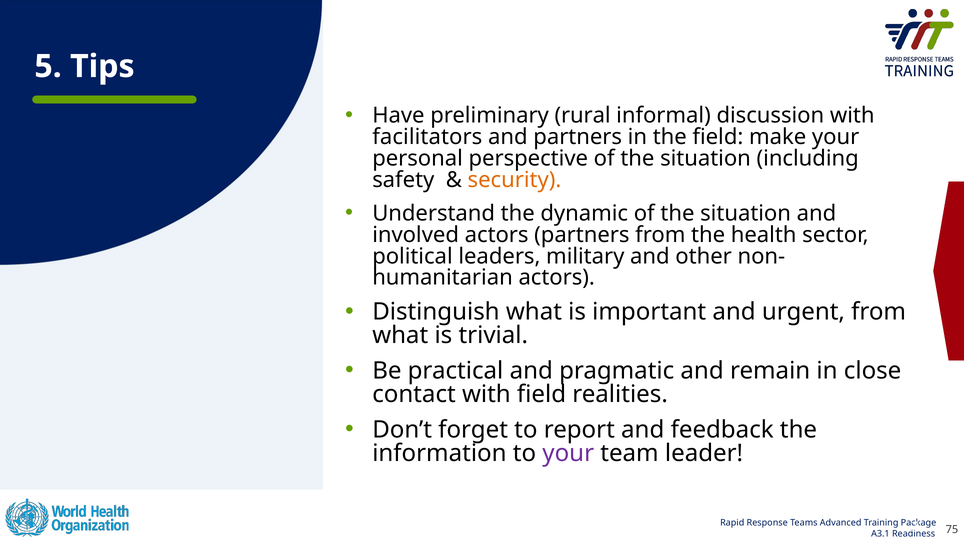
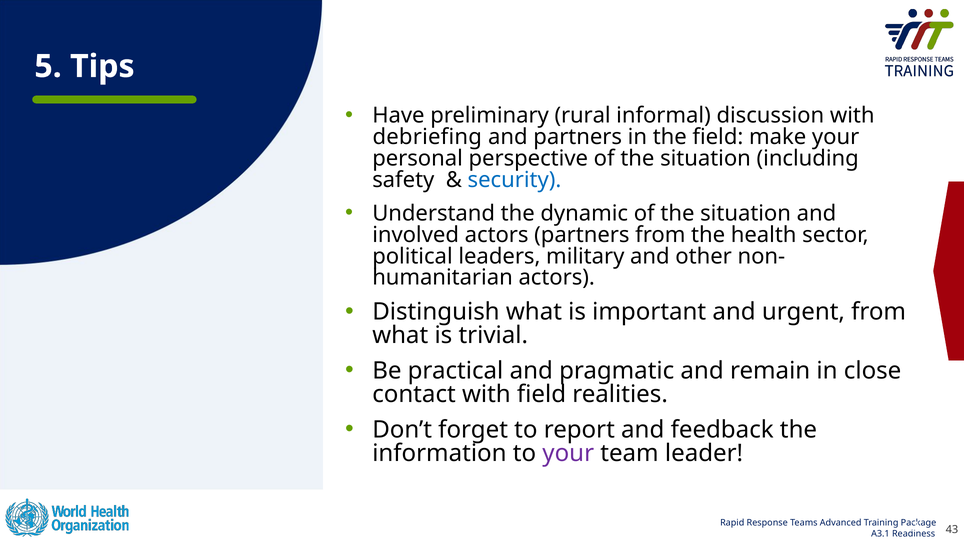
facilitators: facilitators -> debriefing (427, 137)
security colour: orange -> blue (514, 180)
75: 75 -> 43 (952, 530)
